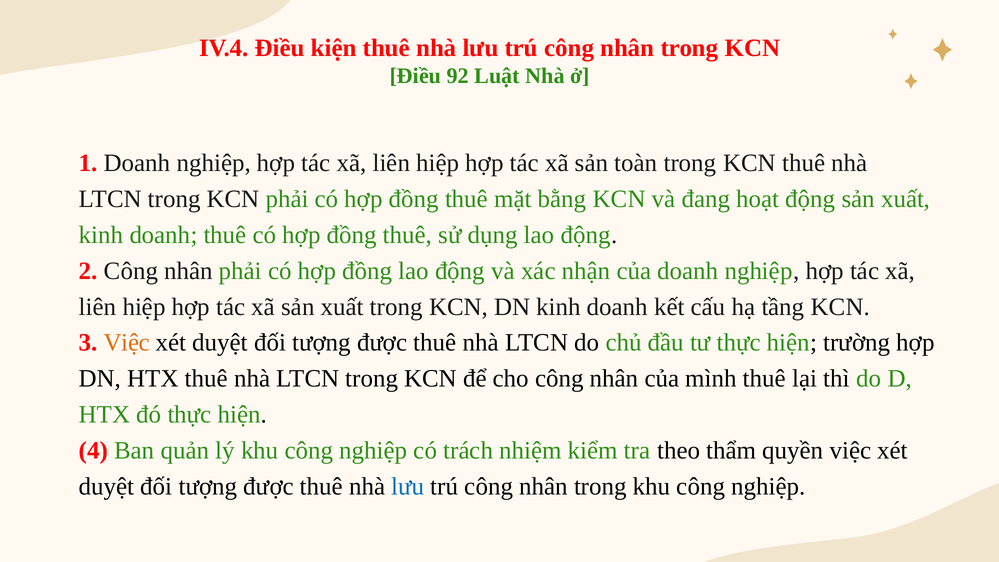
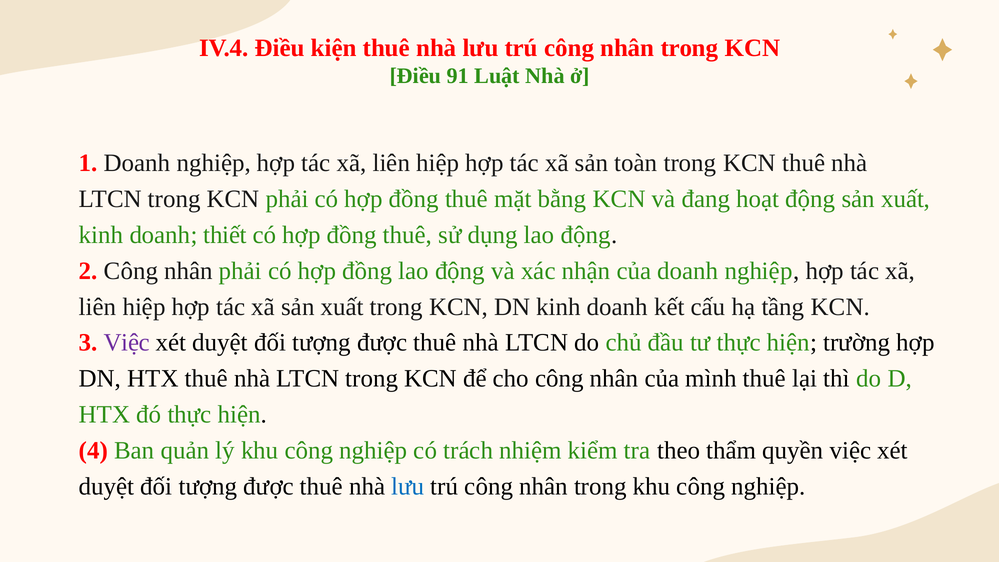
92: 92 -> 91 (458, 76)
doanh thuê: thuê -> thiết (225, 235)
Việc colour: orange -> purple (127, 343)
